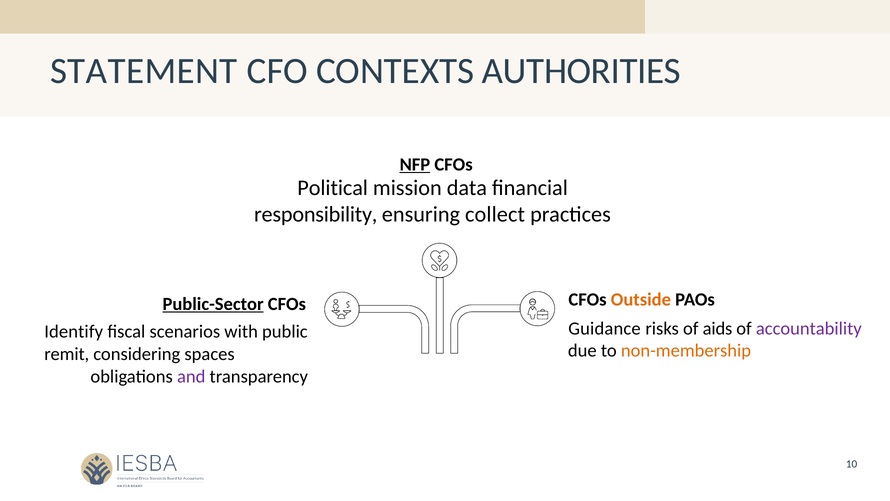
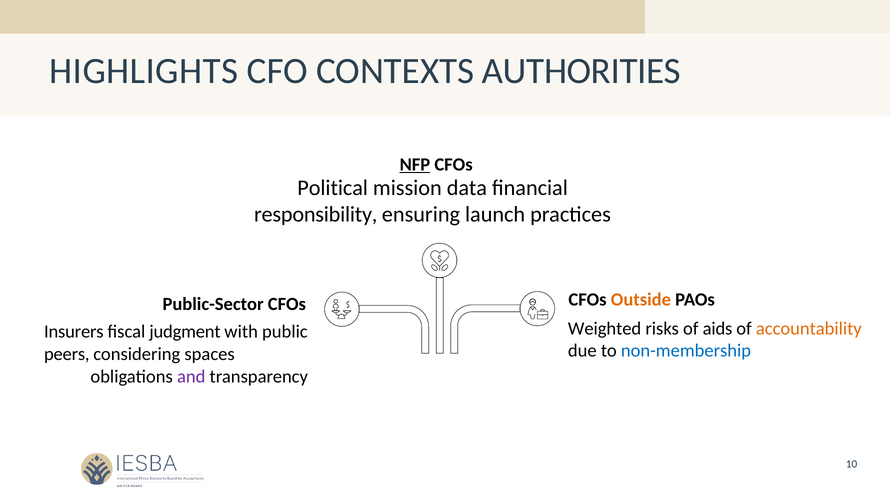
STATEMENT: STATEMENT -> HIGHLIGHTS (144, 71)
collect: collect -> launch (495, 214)
Public-Sector underline: present -> none (213, 304)
Guidance: Guidance -> Weighted (605, 328)
accountability colour: purple -> orange (809, 328)
Identify: Identify -> Insurers (74, 332)
scenarios: scenarios -> judgment (185, 332)
non-membership colour: orange -> blue (686, 350)
remit: remit -> peers (67, 354)
